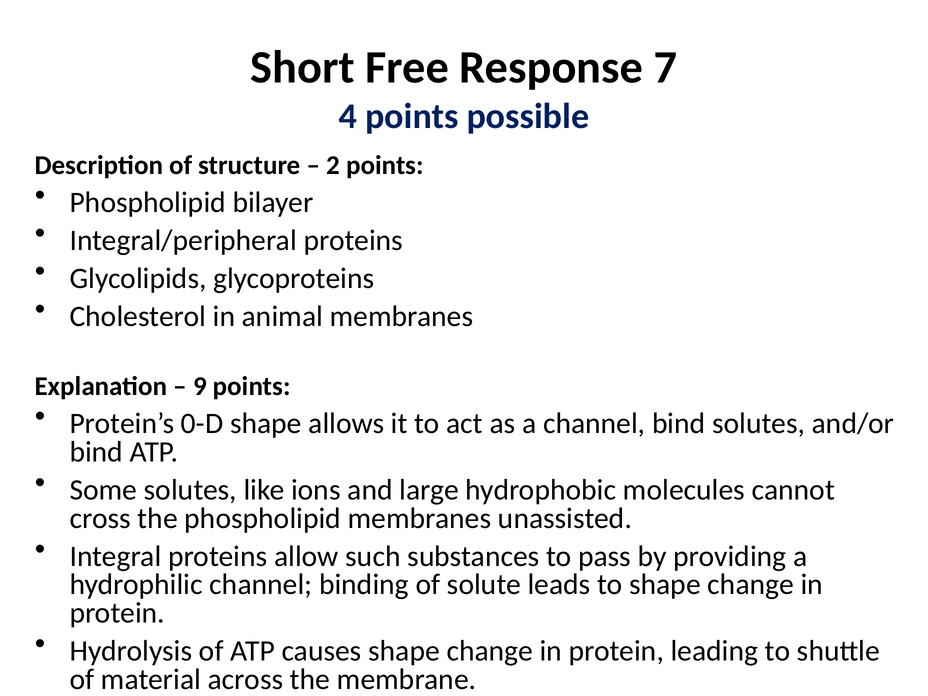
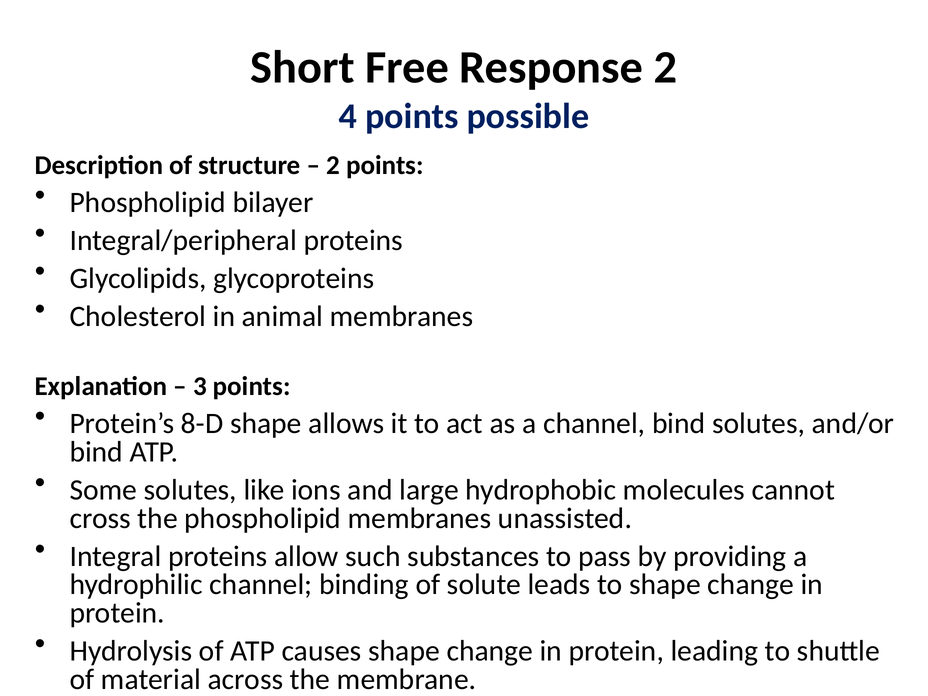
Response 7: 7 -> 2 (665, 67)
9: 9 -> 3 (200, 386)
0-D: 0-D -> 8-D (202, 424)
